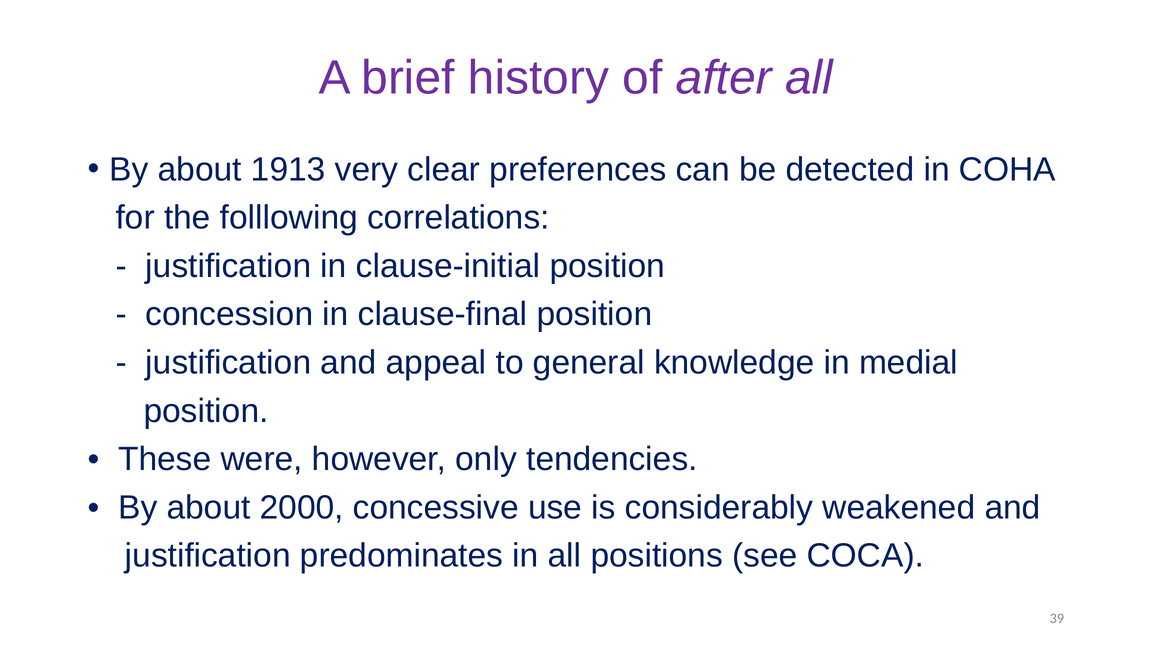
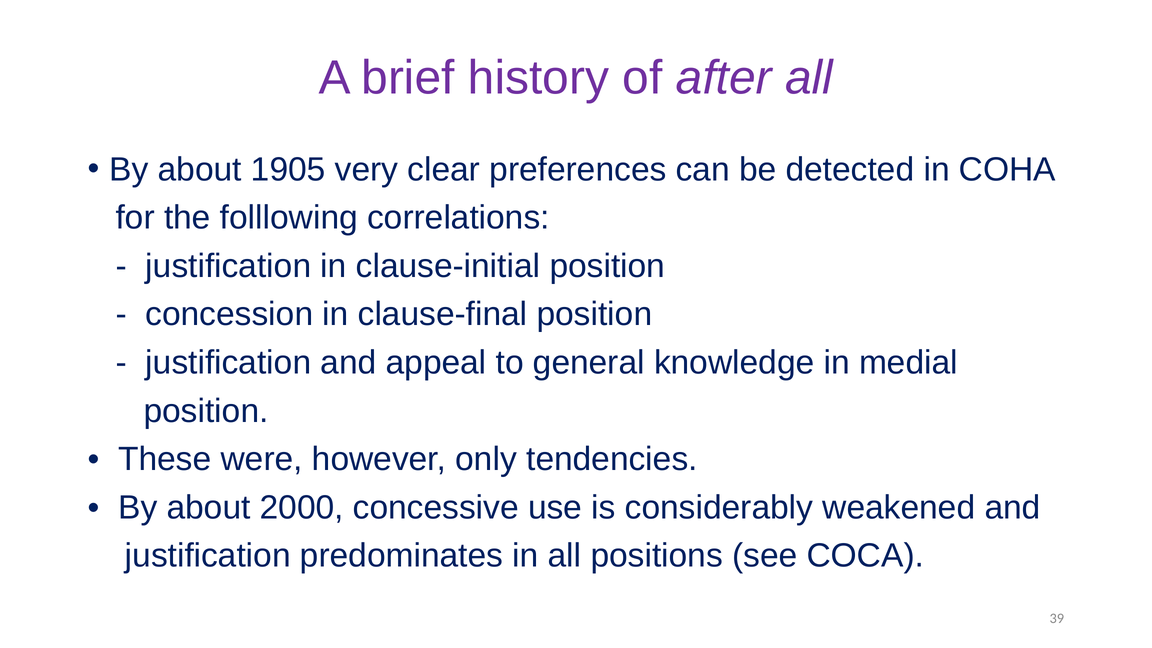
1913: 1913 -> 1905 (288, 169)
